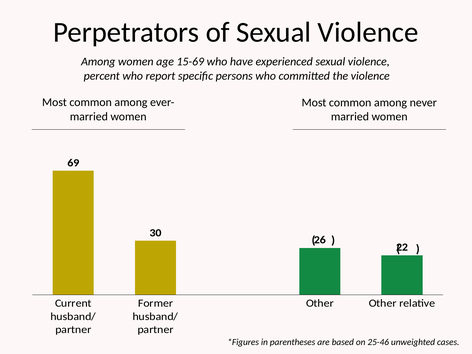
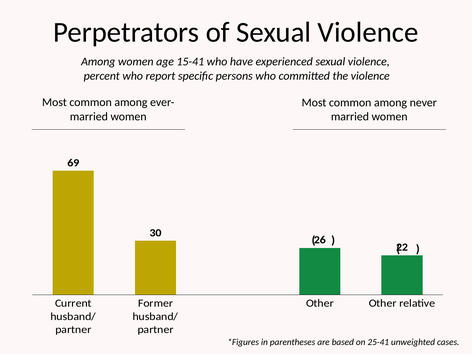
15-69: 15-69 -> 15-41 (190, 62)
25-46: 25-46 -> 25-41 (378, 342)
